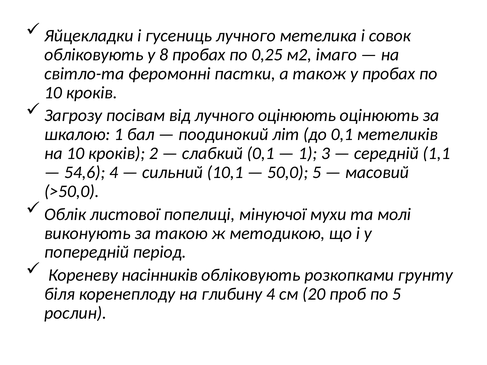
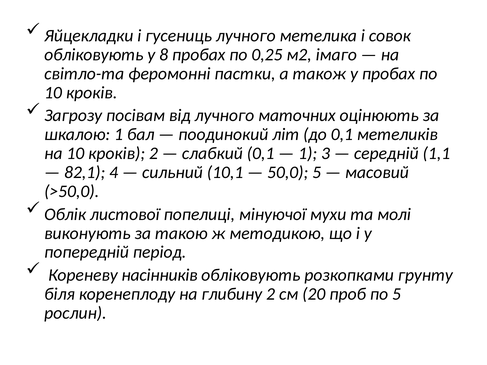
лучного оцінюють: оцінюють -> маточних (297, 116)
54,6: 54,6 -> 82,1 (85, 173)
глибину 4: 4 -> 2 (271, 294)
